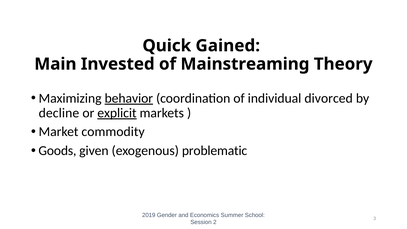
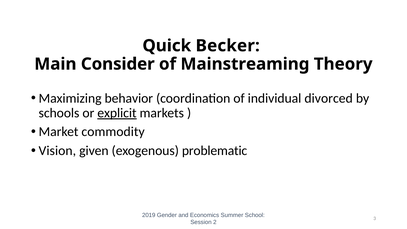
Gained: Gained -> Becker (228, 46)
Invested: Invested -> Consider (118, 64)
behavior underline: present -> none (129, 98)
decline: decline -> schools (59, 113)
Goods: Goods -> Vision (57, 151)
